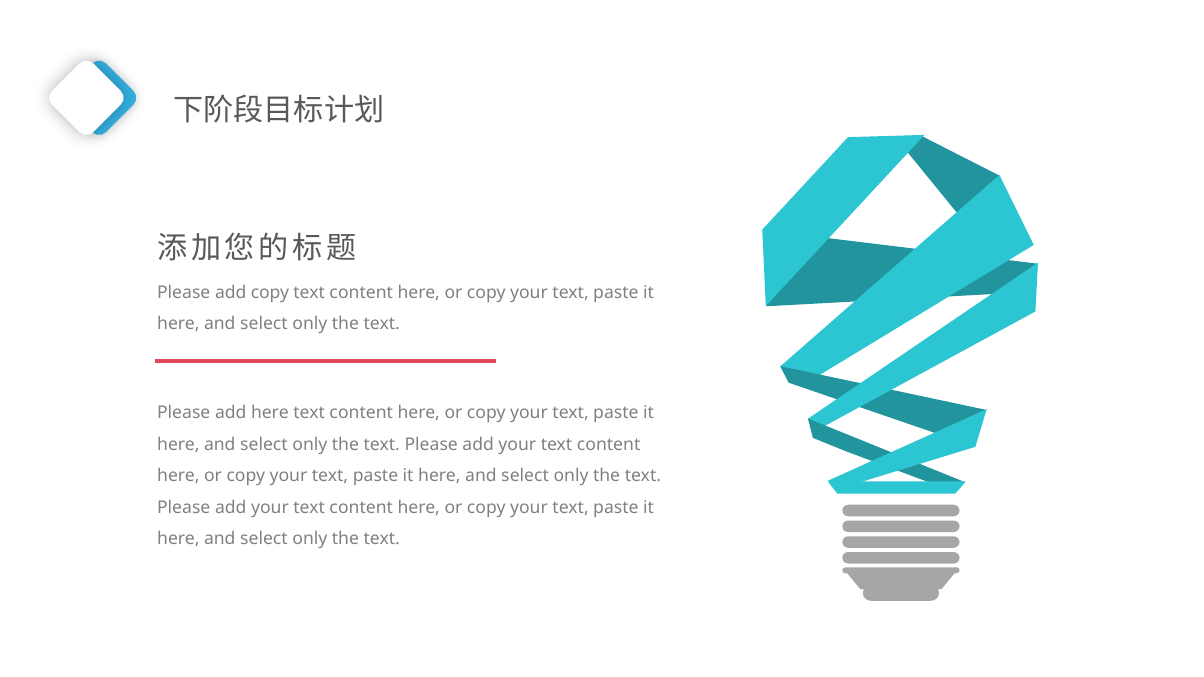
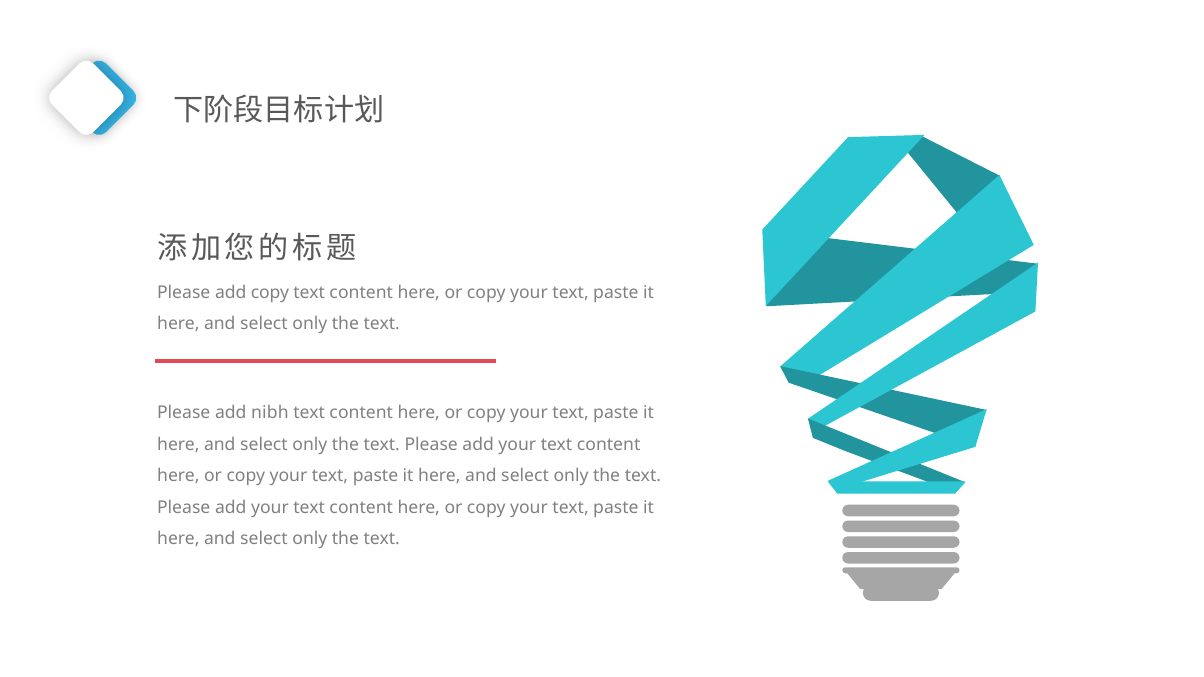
add here: here -> nibh (270, 413)
